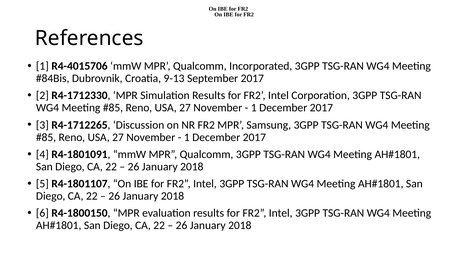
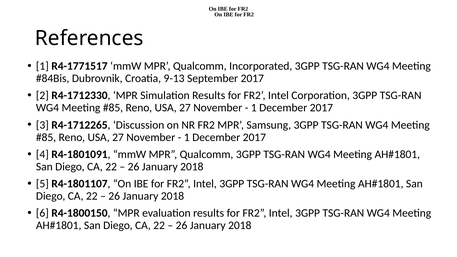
R4-4015706: R4-4015706 -> R4-1771517 (79, 66)
